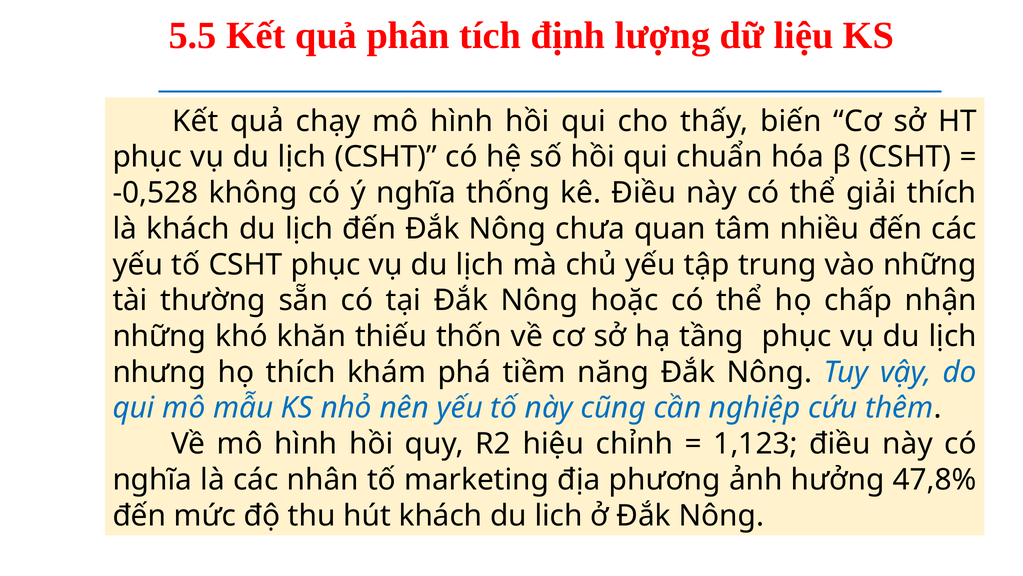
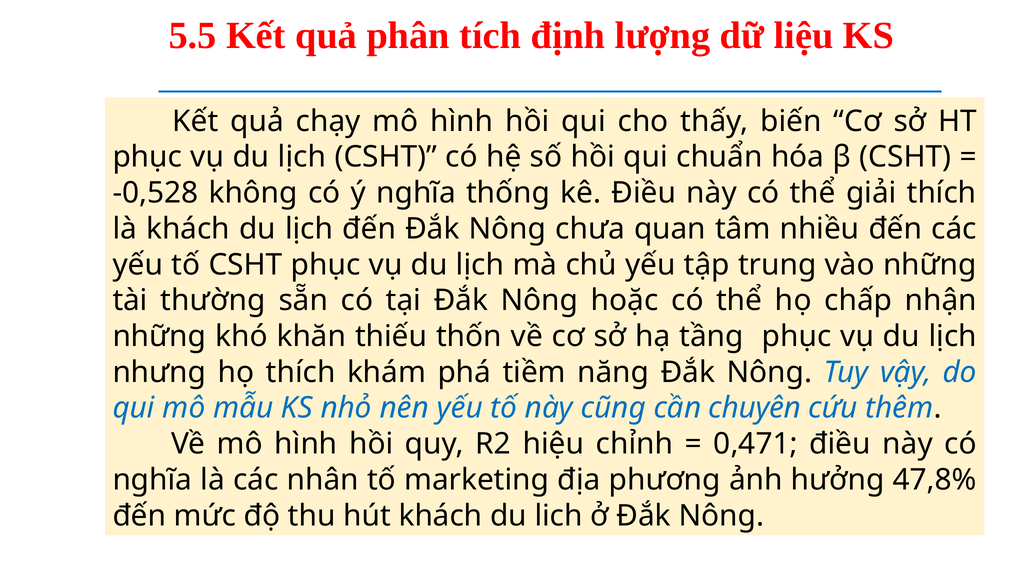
nghiệp: nghiệp -> chuyên (755, 408)
1,123: 1,123 -> 0,471 (756, 444)
